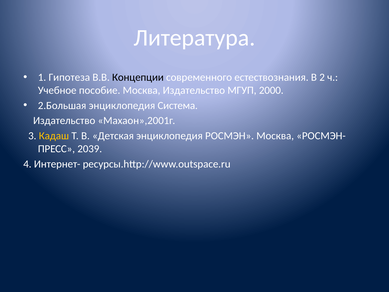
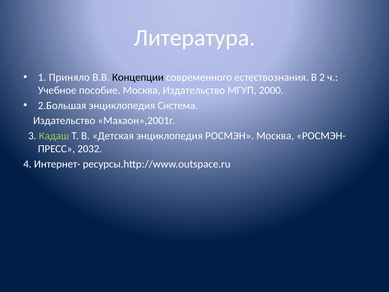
Гипотеза: Гипотеза -> Приняло (69, 77)
Кадаш colour: yellow -> light green (54, 136)
2039: 2039 -> 2032 (90, 149)
